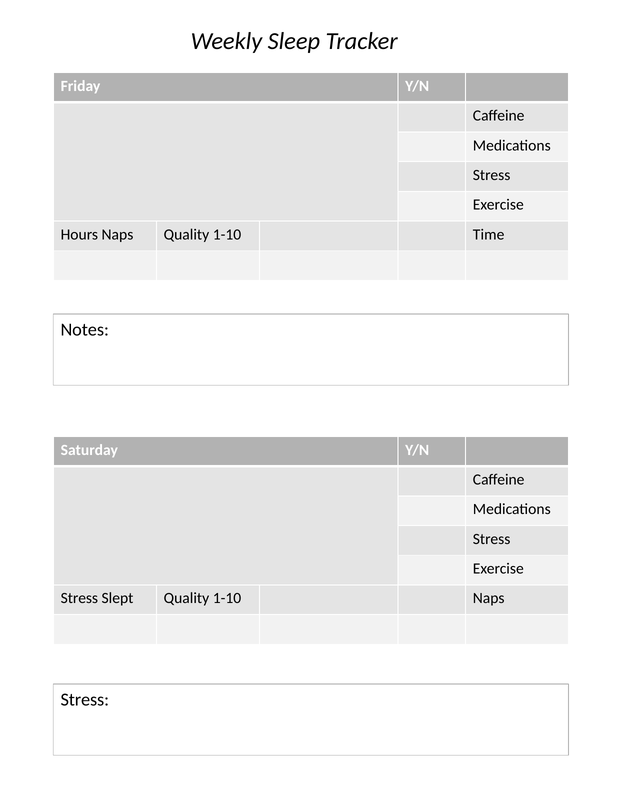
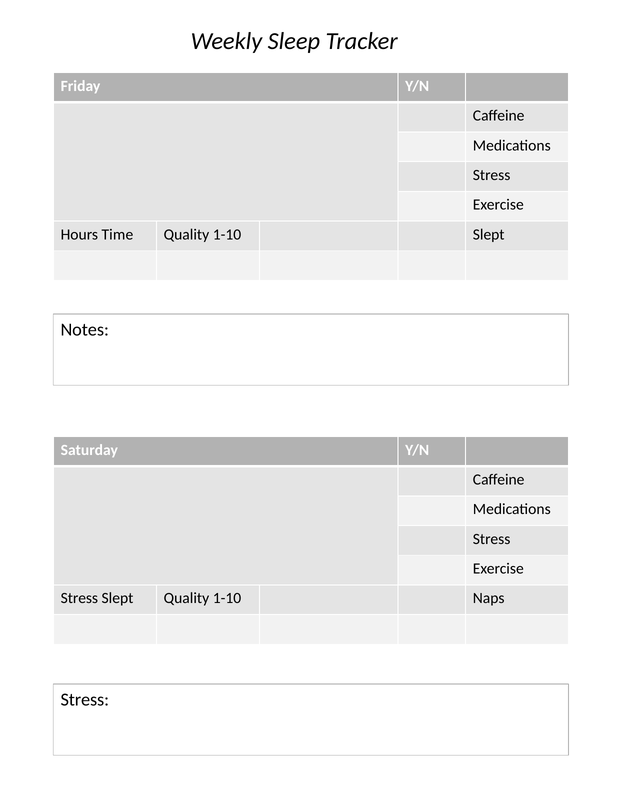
Hours Naps: Naps -> Time (117, 234)
1-10 Time: Time -> Slept (489, 234)
